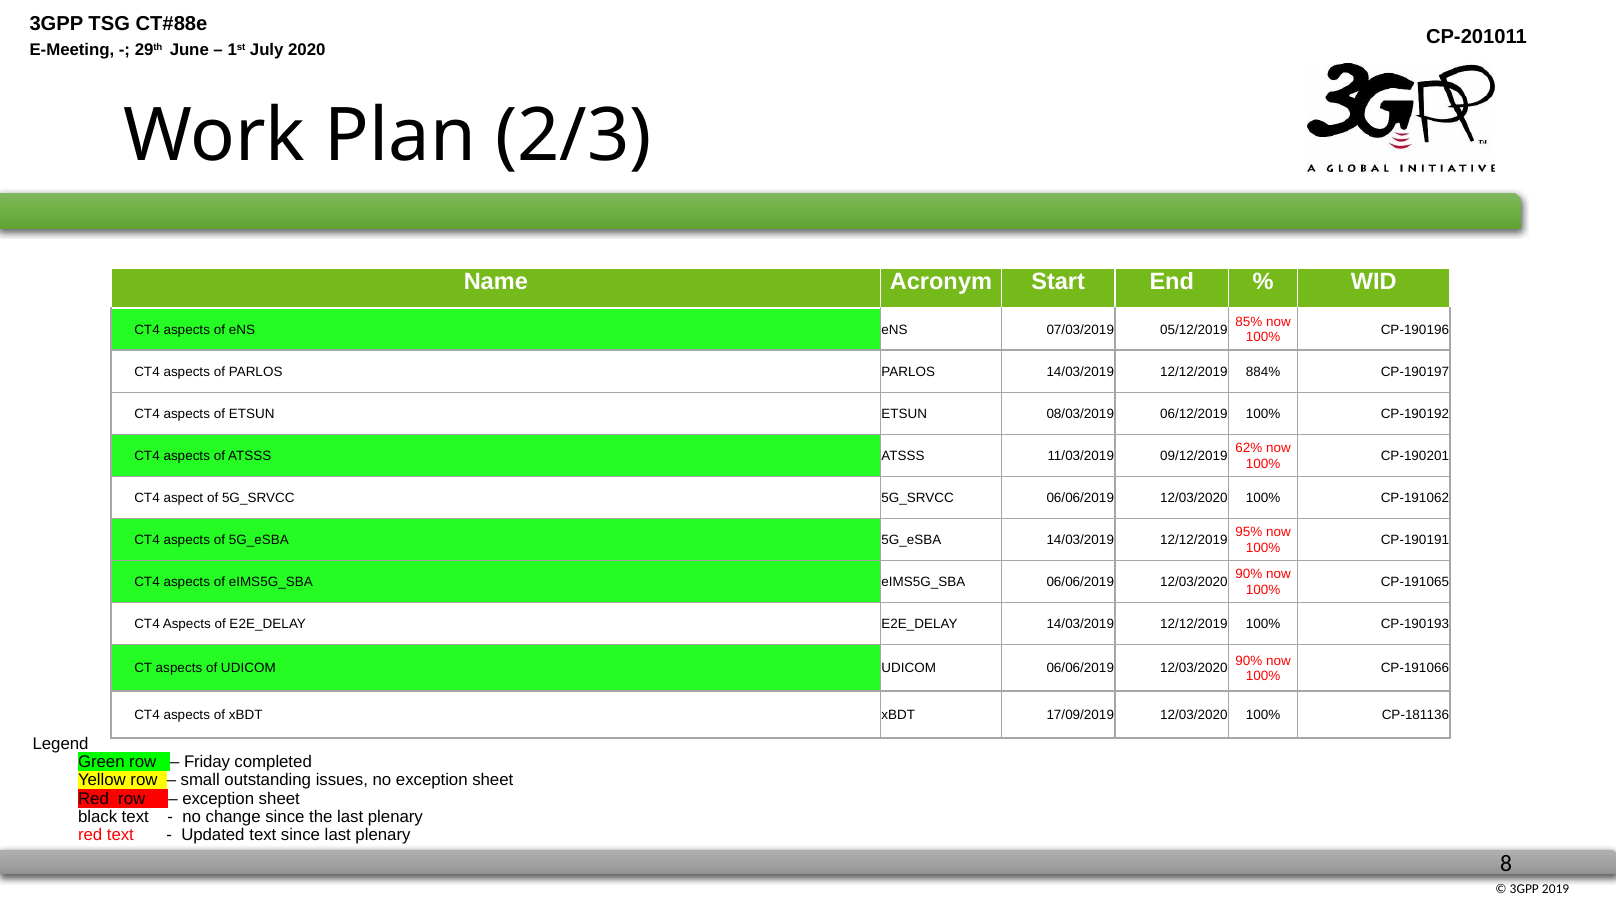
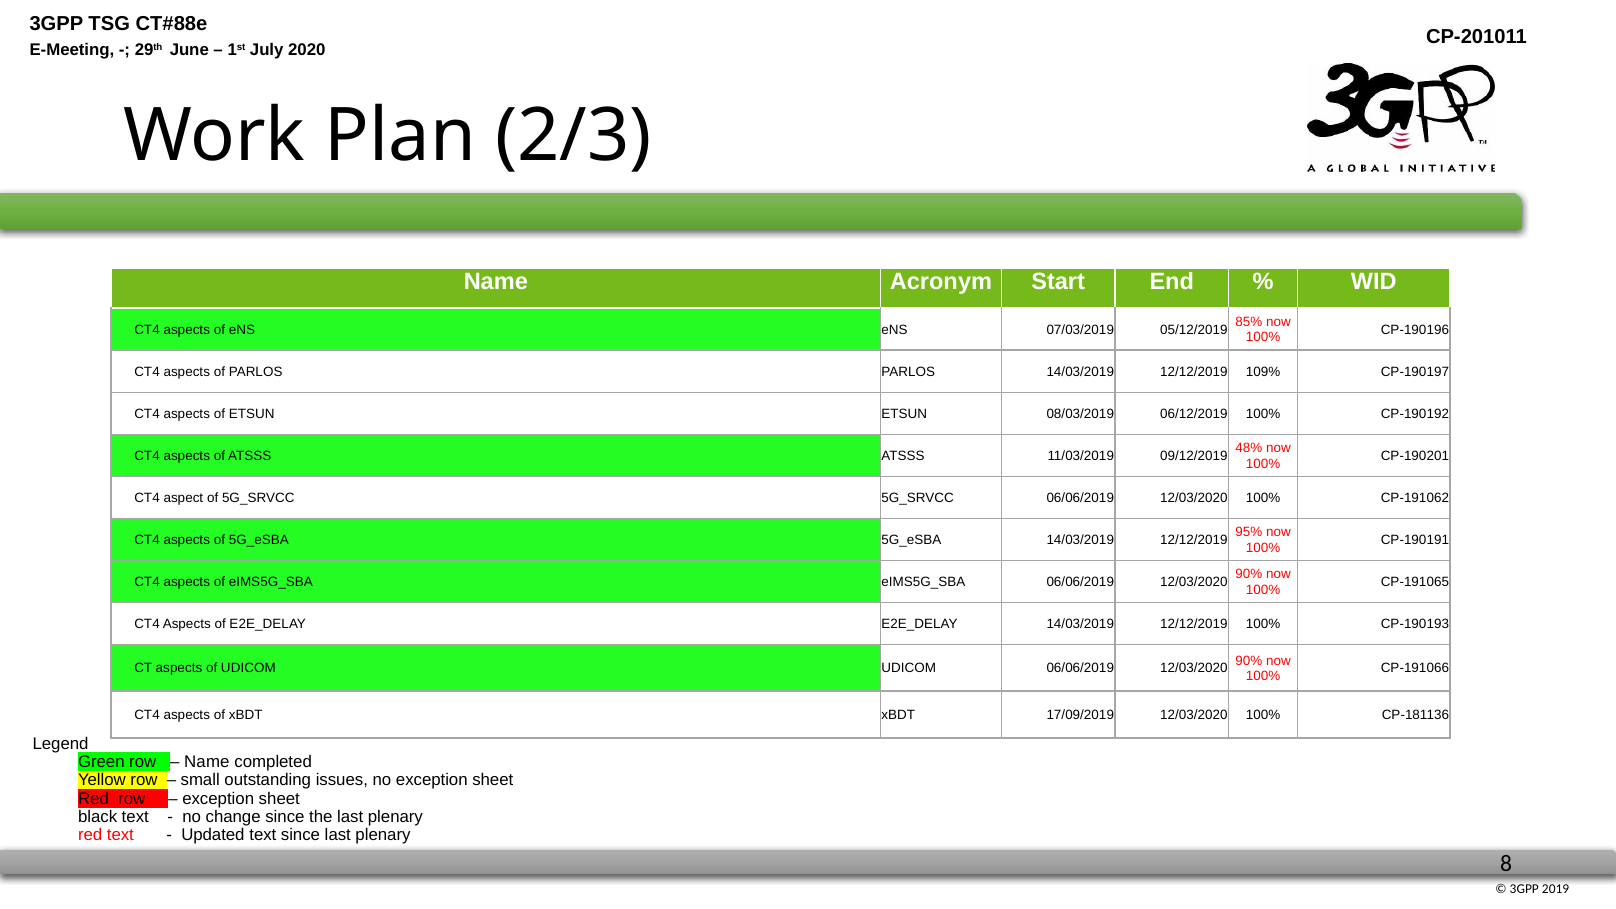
884%: 884% -> 109% (1263, 372)
62%: 62% -> 48% (1249, 448)
Friday: Friday -> Name (207, 762)
